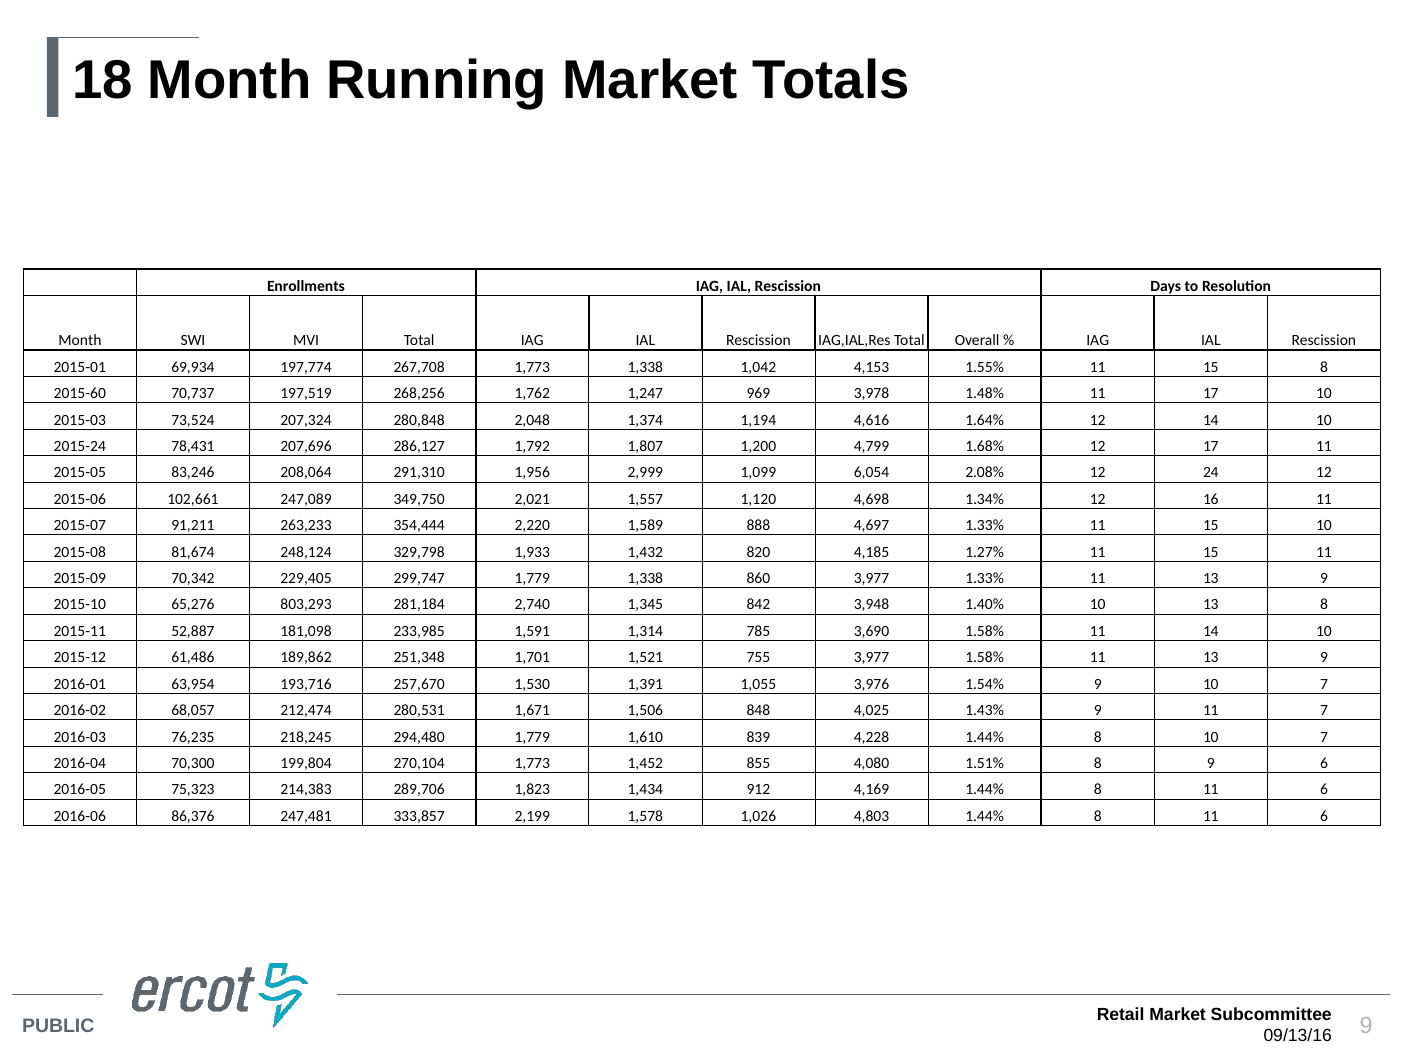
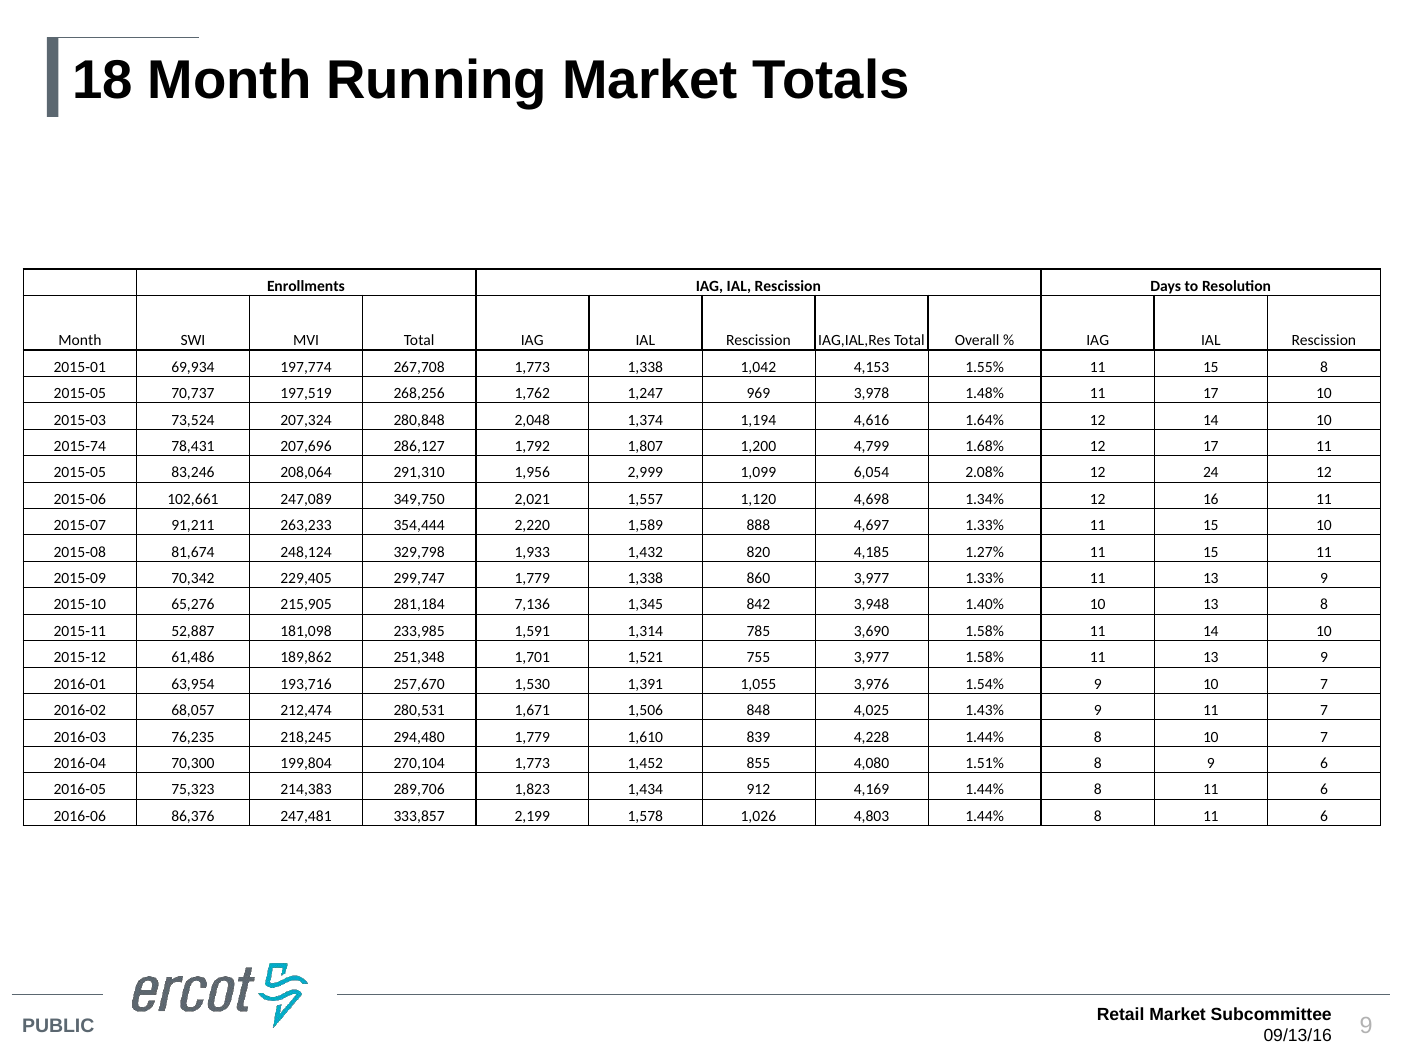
2015-60: 2015-60 -> 2015-05 (80, 393)
2015-24: 2015-24 -> 2015-74 (80, 446)
803,293: 803,293 -> 215,905 (306, 605)
2,740: 2,740 -> 7,136 (532, 605)
